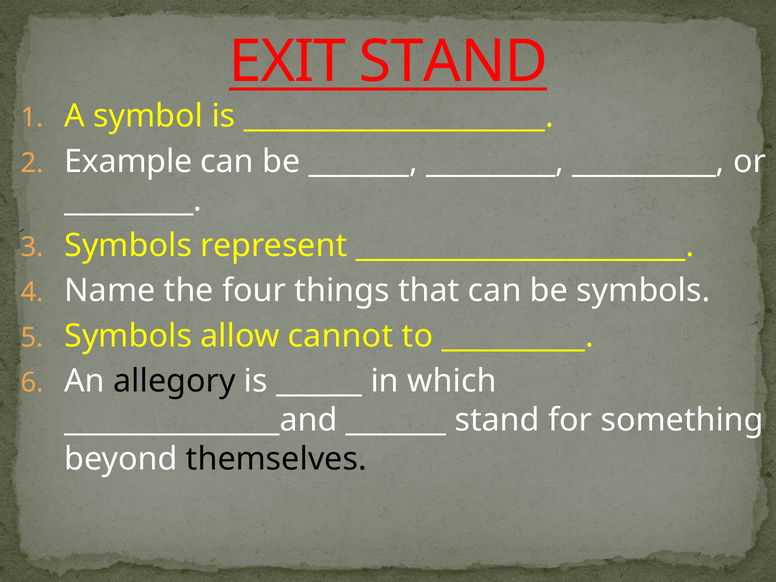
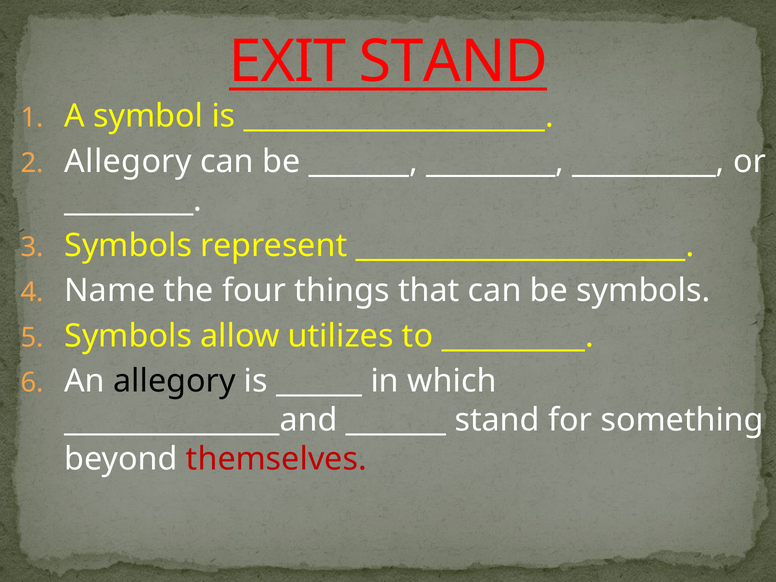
Example: Example -> Allegory (128, 161)
cannot: cannot -> utilizes (341, 336)
themselves colour: black -> red (276, 459)
